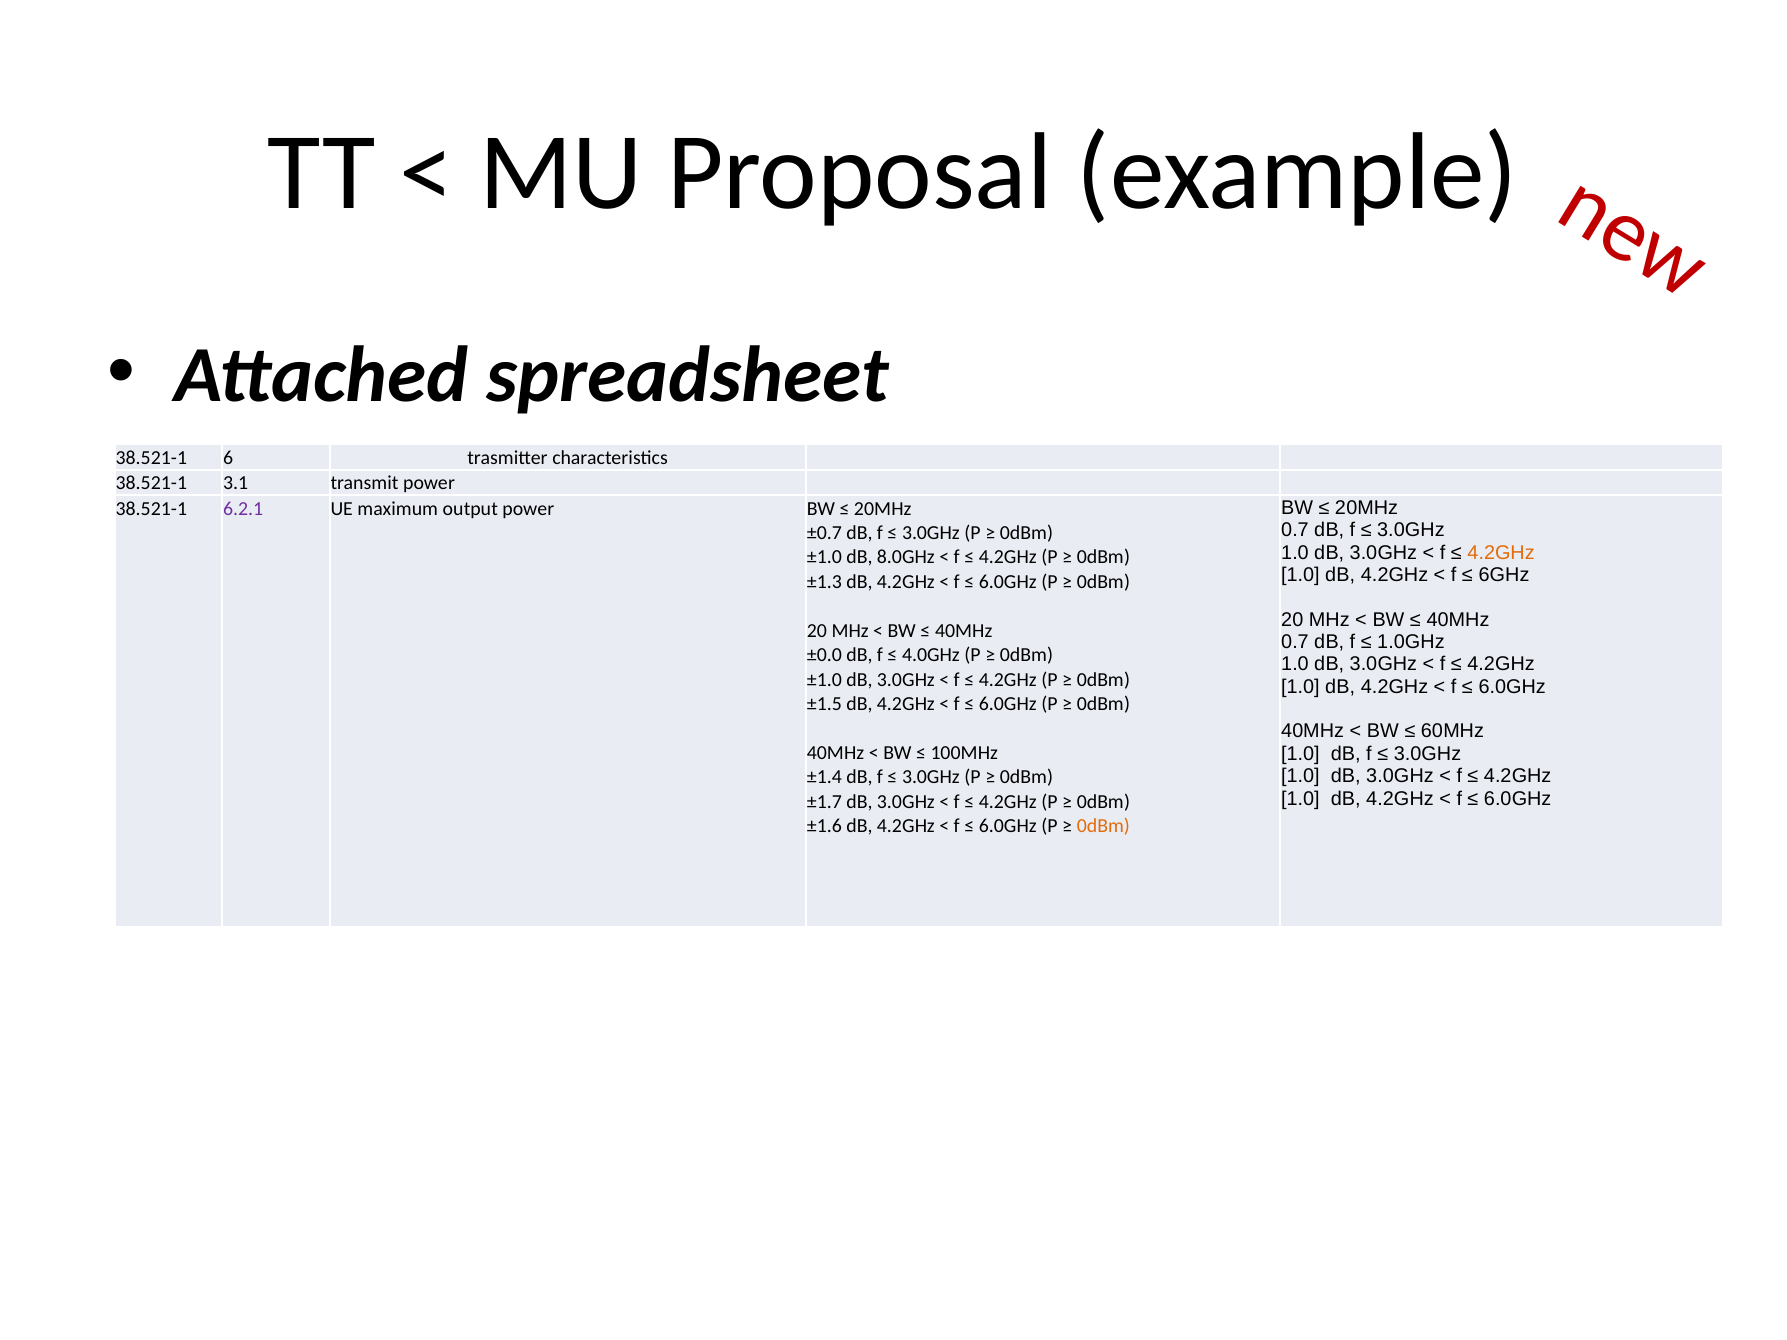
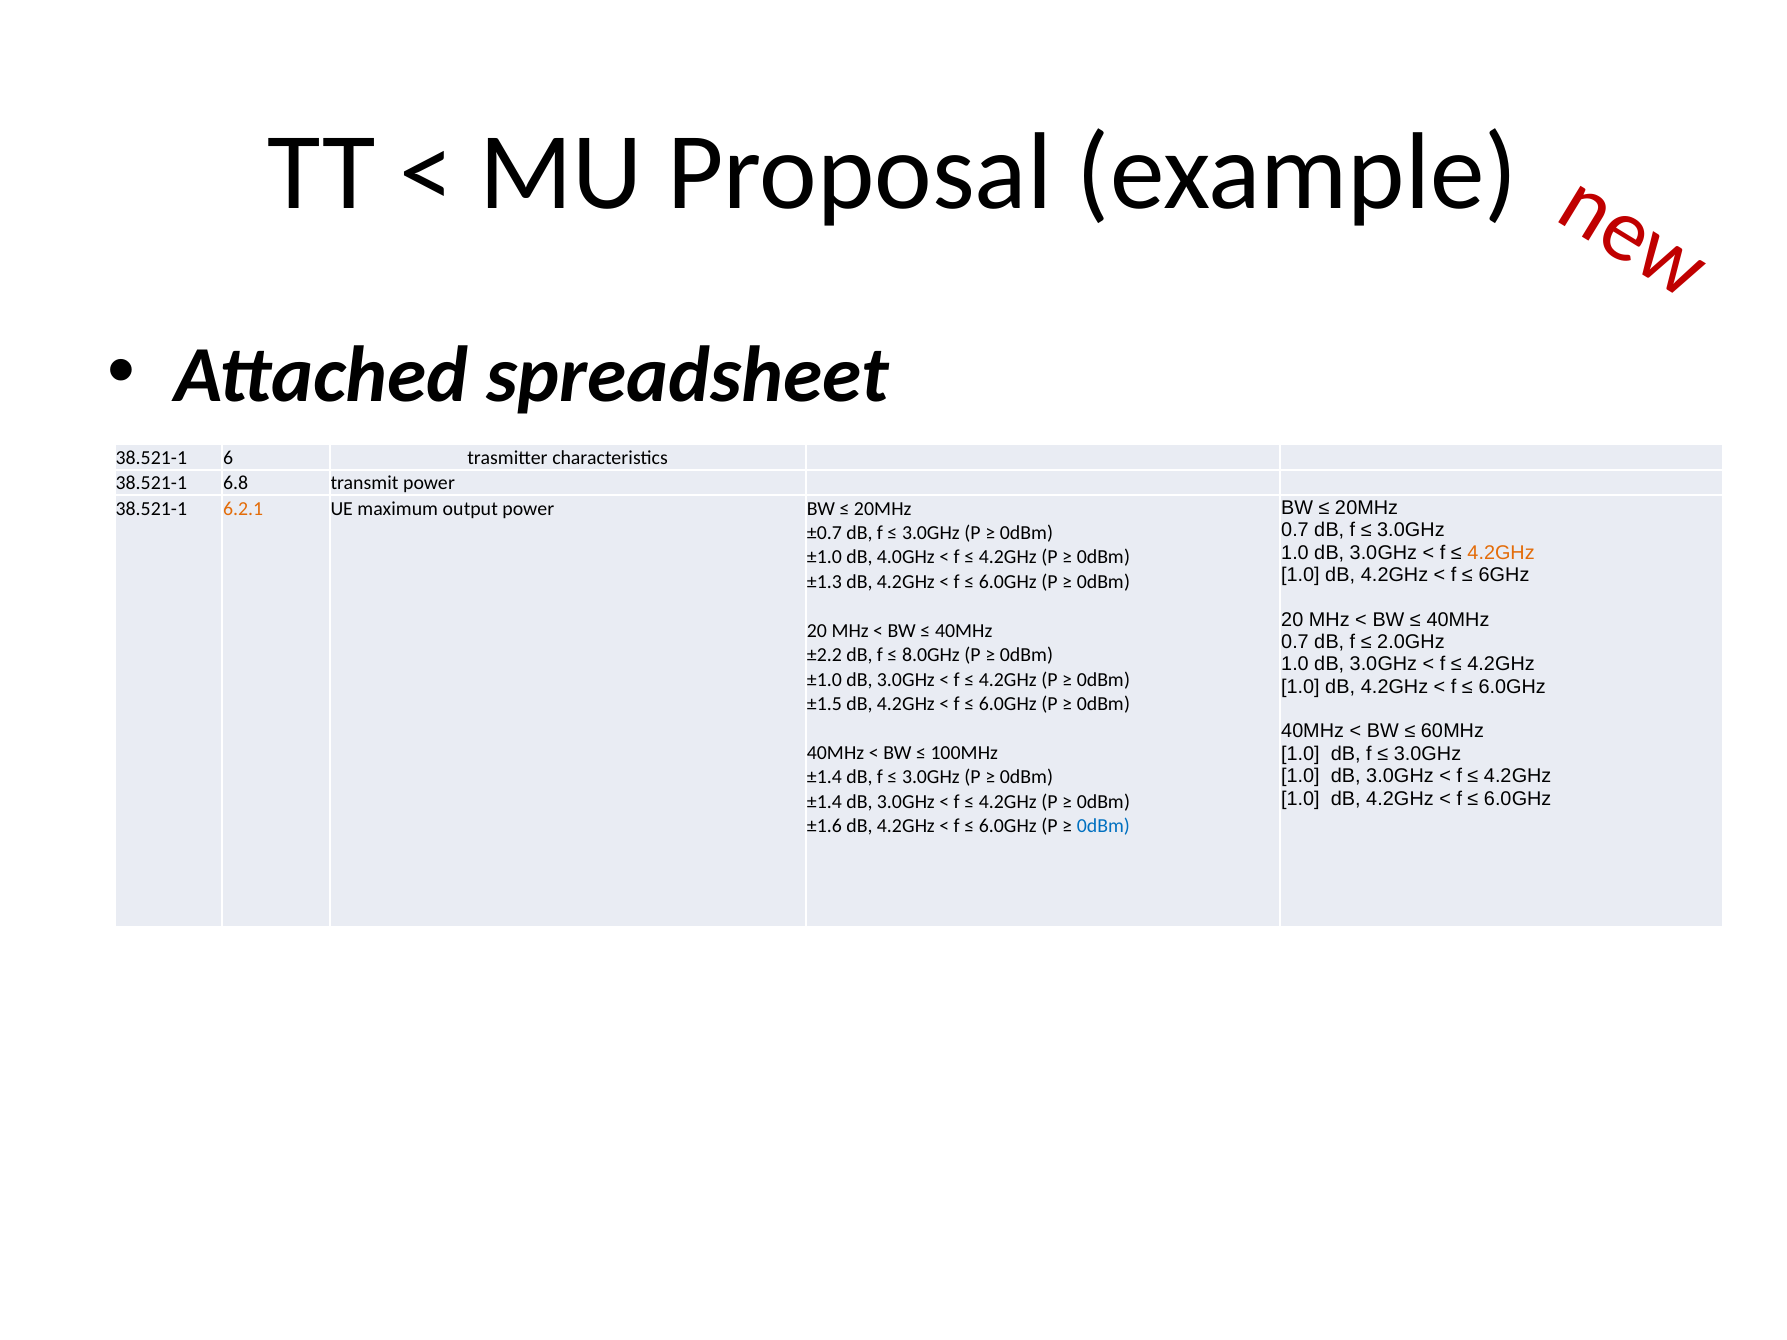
3.1: 3.1 -> 6.8 (236, 483)
6.2.1 colour: purple -> orange (243, 509)
8.0GHz: 8.0GHz -> 4.0GHz (906, 558)
1.0GHz: 1.0GHz -> 2.0GHz (1411, 642)
±0.0: ±0.0 -> ±2.2 (824, 655)
4.0GHz: 4.0GHz -> 8.0GHz (931, 655)
±1.7: ±1.7 -> ±1.4 (824, 802)
0dBm colour: orange -> blue (1103, 826)
